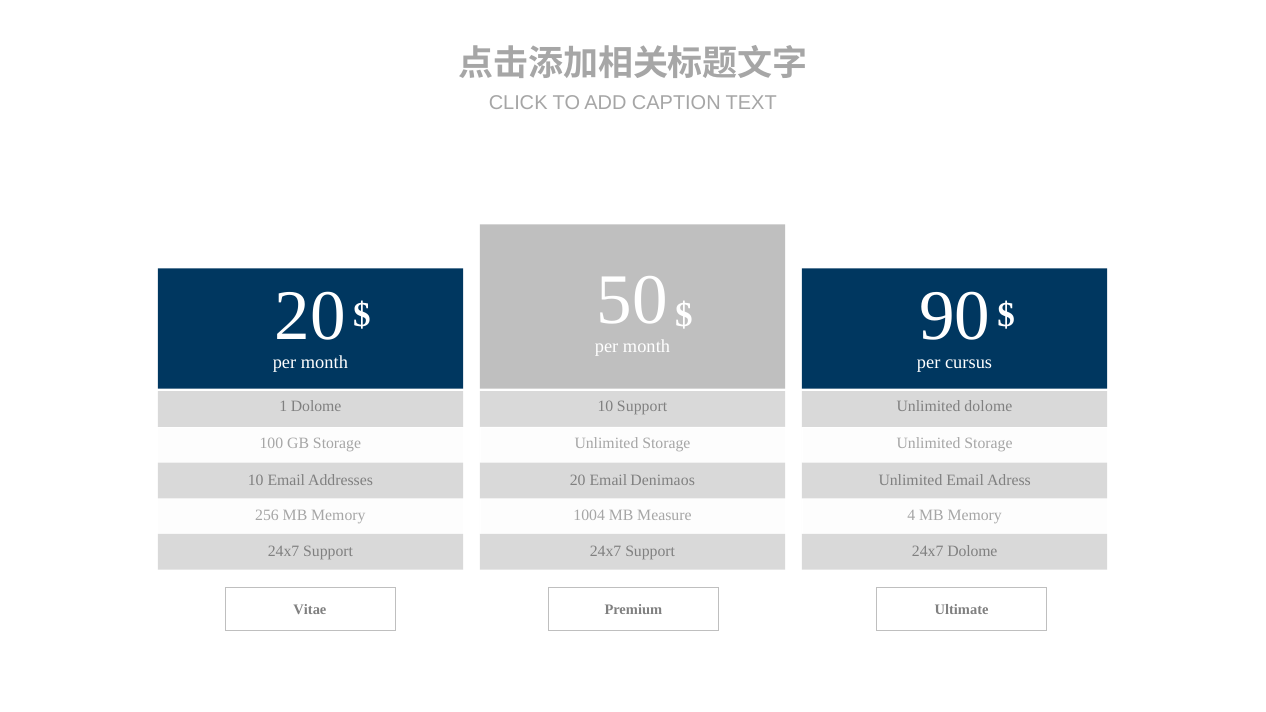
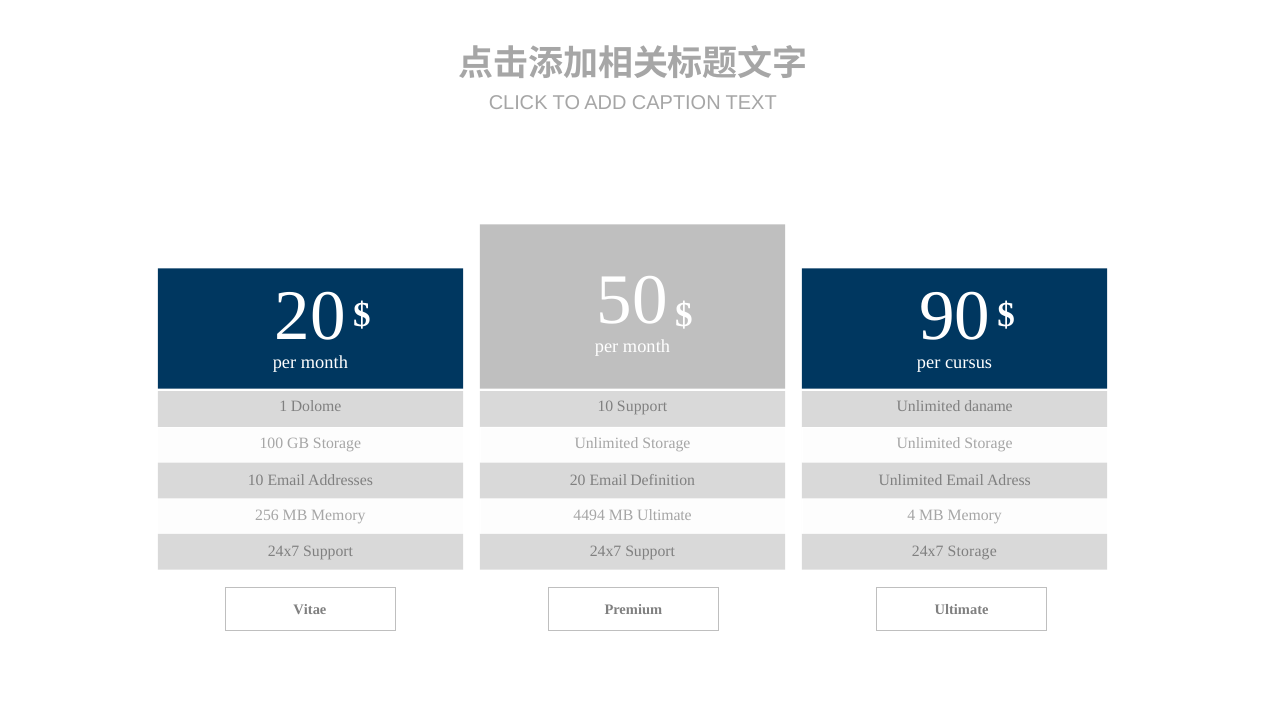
Unlimited dolome: dolome -> daname (989, 406)
Denimaos: Denimaos -> Definition (663, 480)
1004: 1004 -> 4494 (589, 516)
MB Measure: Measure -> Ultimate (664, 516)
24x7 Dolome: Dolome -> Storage (972, 551)
